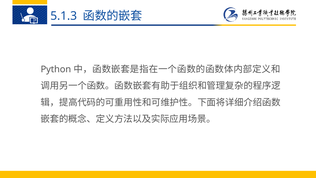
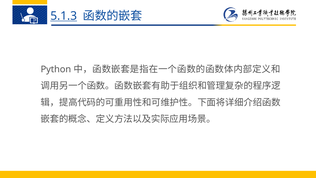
5.1.3 underline: none -> present (64, 16)
